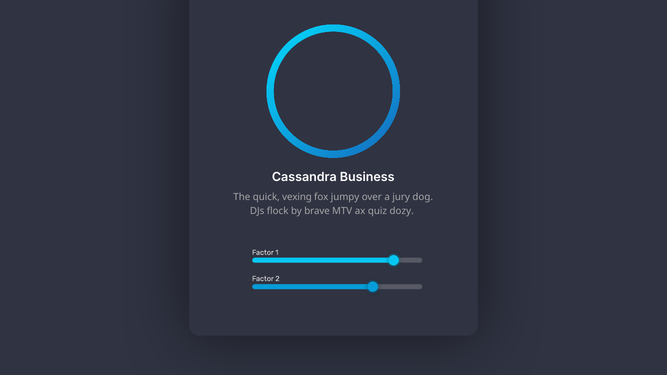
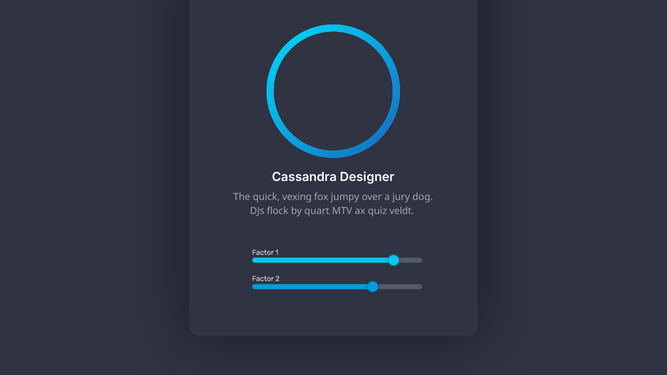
Business: Business -> Designer (367, 177)
brave: brave -> quart (317, 211)
dozy: dozy -> veldt (402, 211)
